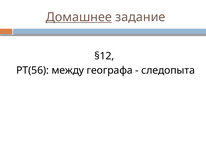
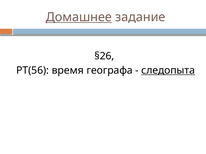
§12: §12 -> §26 (104, 56)
между: между -> время (68, 71)
следопыта underline: none -> present (168, 71)
